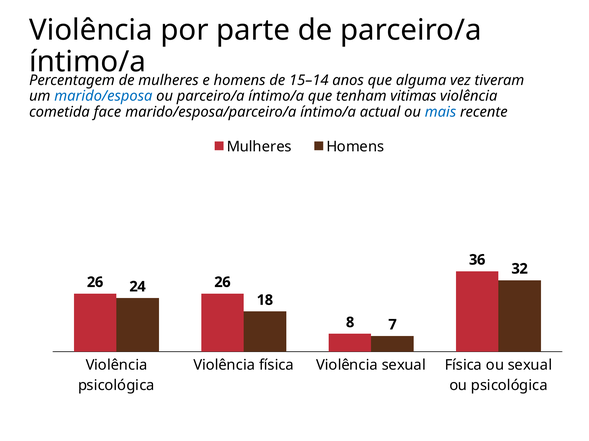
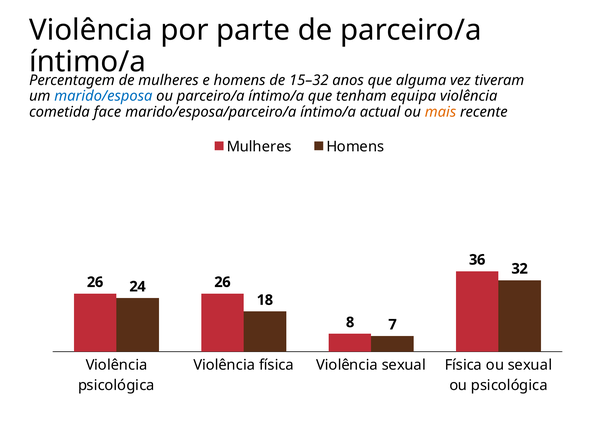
15–14: 15–14 -> 15–32 (309, 80)
vitimas: vitimas -> equipa (413, 96)
mais colour: blue -> orange (441, 112)
